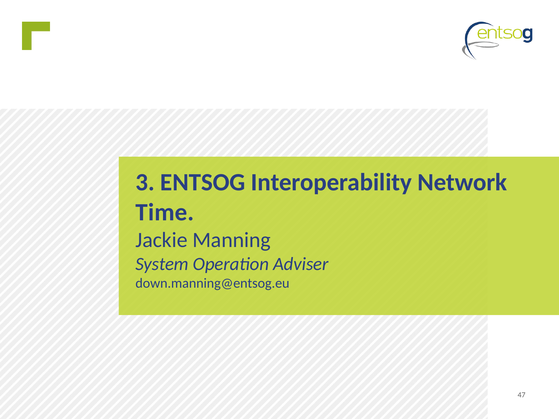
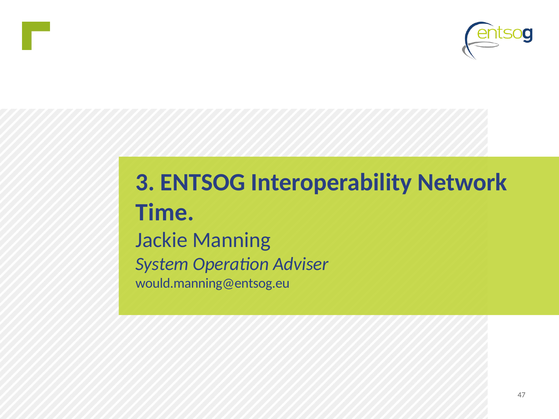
down.manning@entsog.eu: down.manning@entsog.eu -> would.manning@entsog.eu (213, 283)
